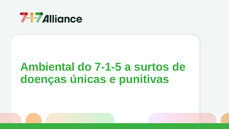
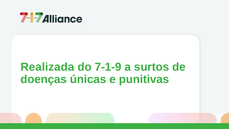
Ambiental: Ambiental -> Realizada (47, 67)
7-1-5: 7-1-5 -> 7-1-9 (108, 67)
